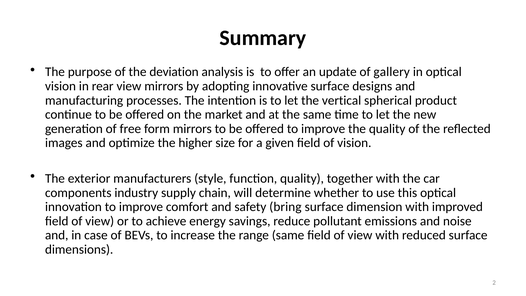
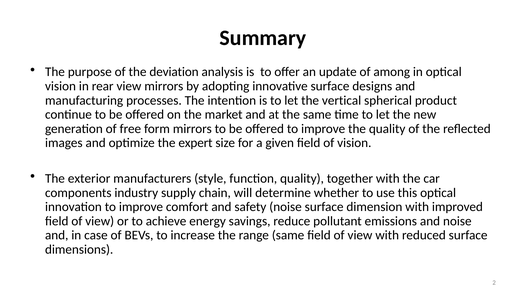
gallery: gallery -> among (392, 72)
higher: higher -> expert (196, 143)
safety bring: bring -> noise (286, 207)
